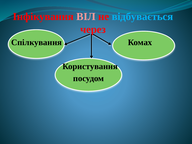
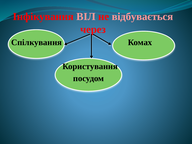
відбувається colour: light blue -> pink (142, 17)
